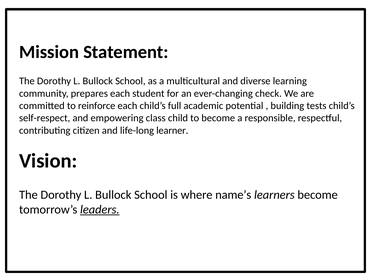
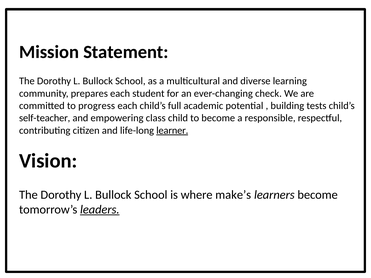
reinforce: reinforce -> progress (97, 106)
self-respect: self-respect -> self-teacher (45, 118)
learner underline: none -> present (172, 131)
name’s: name’s -> make’s (233, 195)
